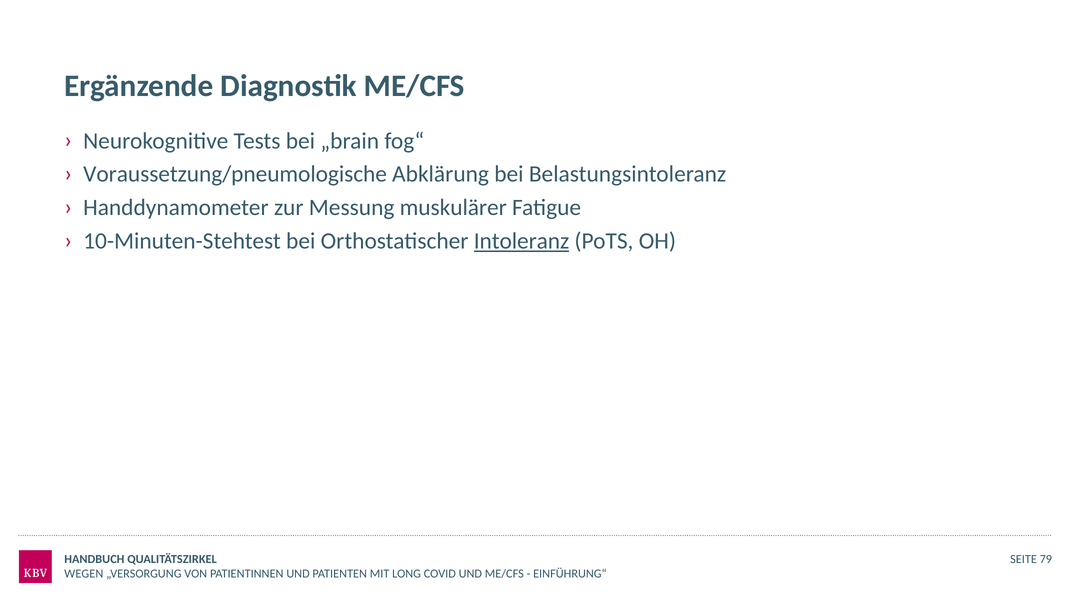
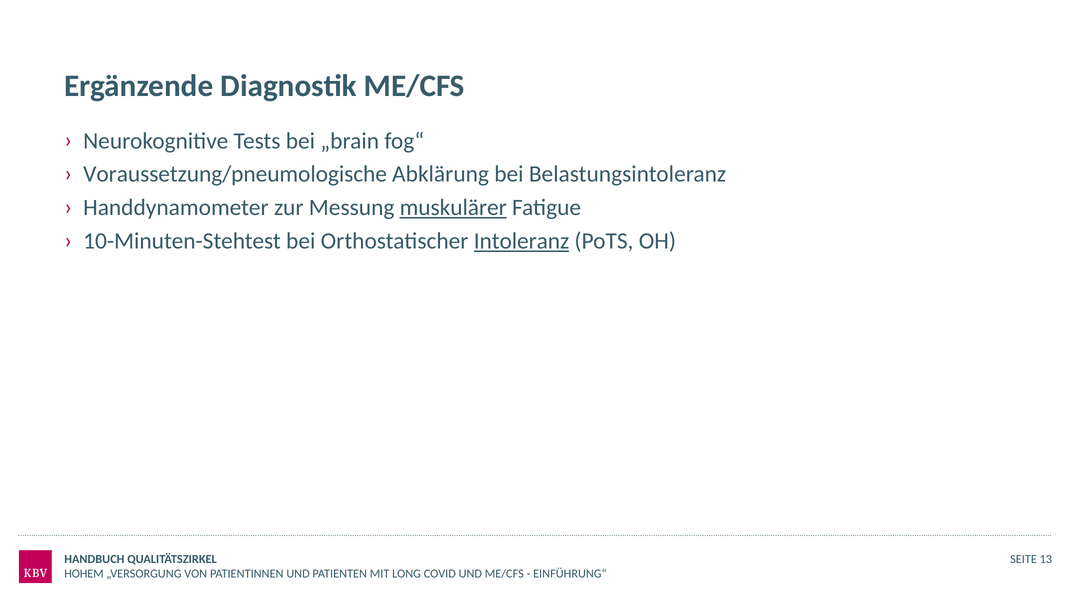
muskulärer underline: none -> present (453, 208)
79: 79 -> 13 (1046, 559)
WEGEN: WEGEN -> HOHEM (84, 574)
